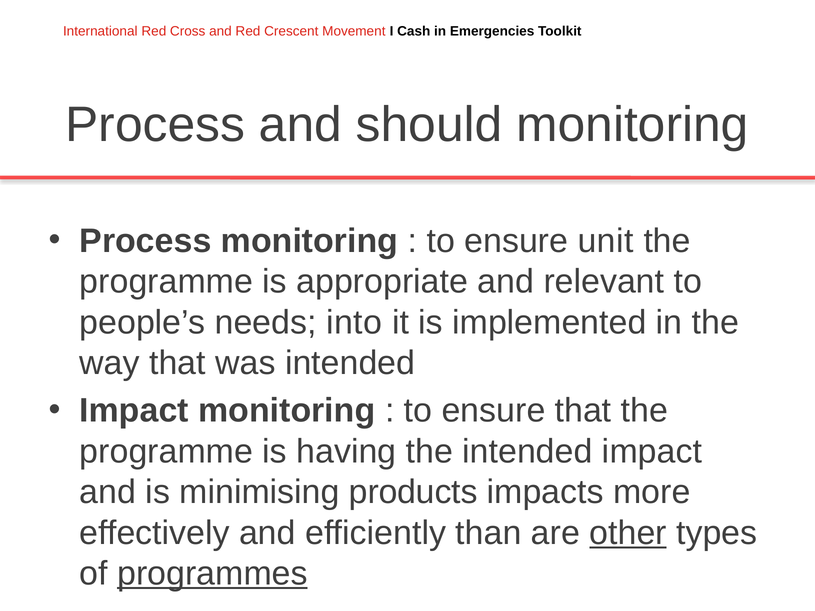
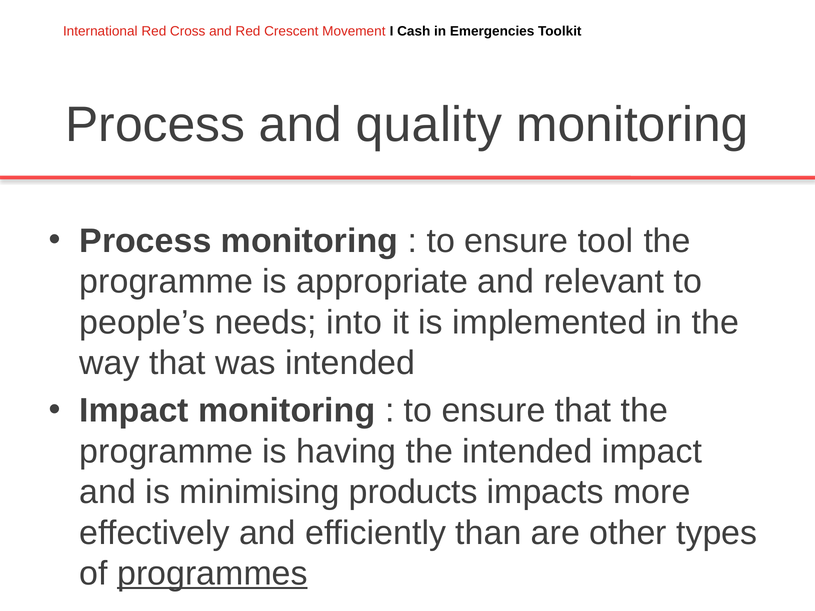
should: should -> quality (429, 125)
unit: unit -> tool (606, 241)
other underline: present -> none (628, 533)
